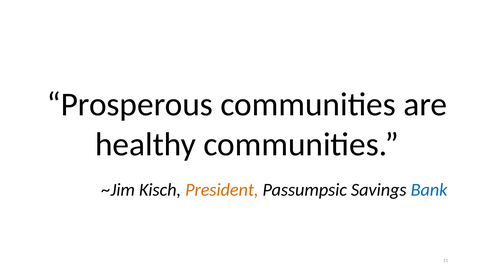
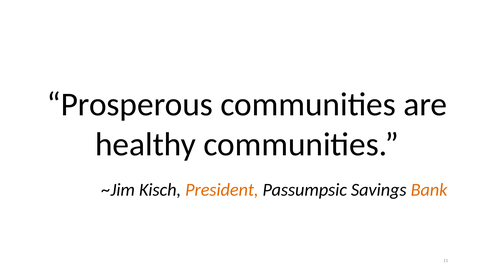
Bank colour: blue -> orange (429, 190)
